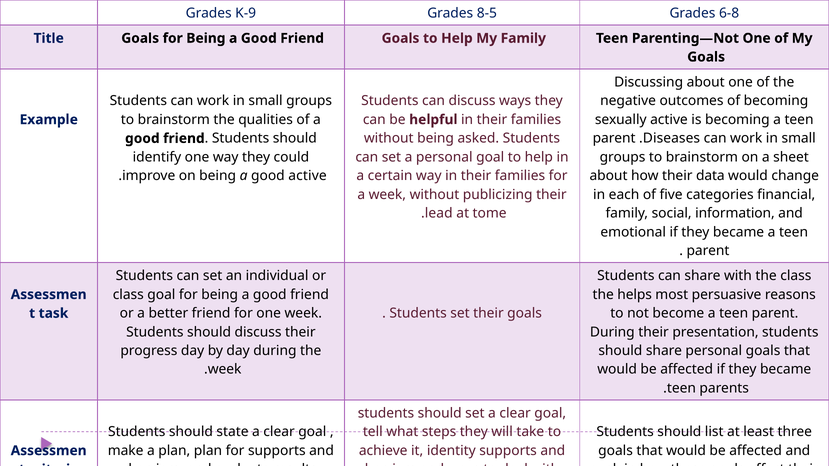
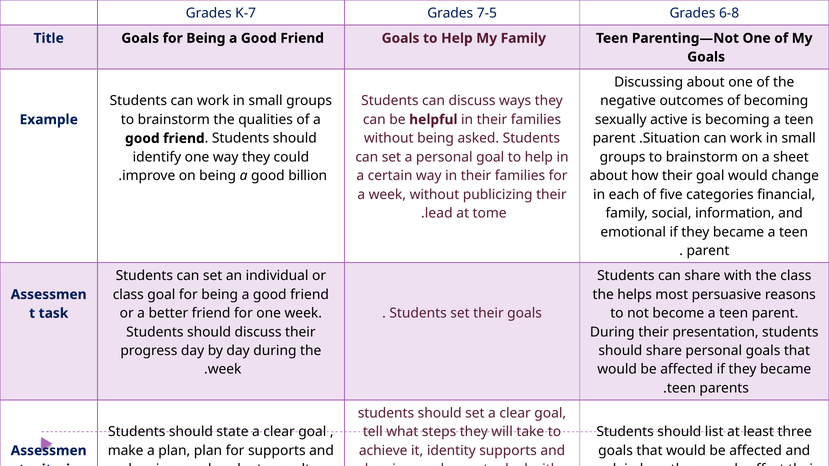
K-9: K-9 -> K-7 (246, 13)
8-5: 8-5 -> 7-5 (487, 13)
.Diseases: .Diseases -> .Situation (670, 139)
good active: active -> billion (308, 176)
their data: data -> goal (710, 176)
